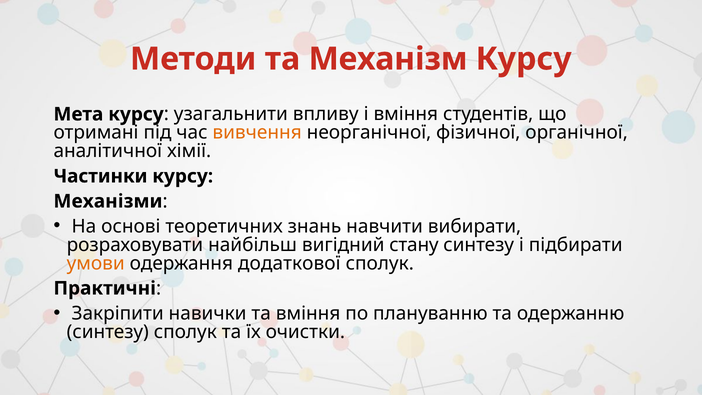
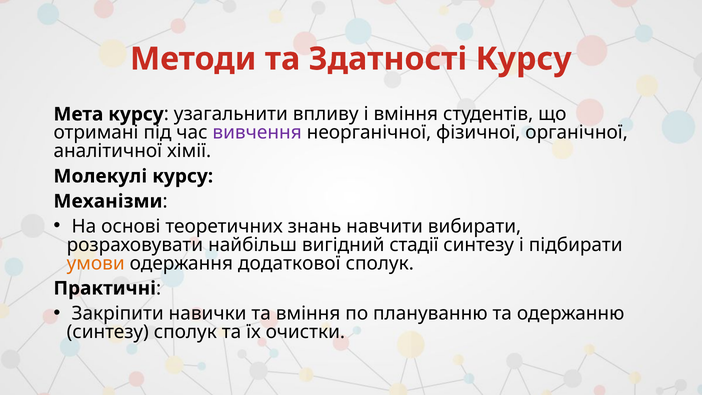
Механізм: Механізм -> Здатності (388, 59)
вивчення colour: orange -> purple (257, 133)
Частинки: Частинки -> Молекулі (100, 176)
стану: стану -> стадії (414, 245)
